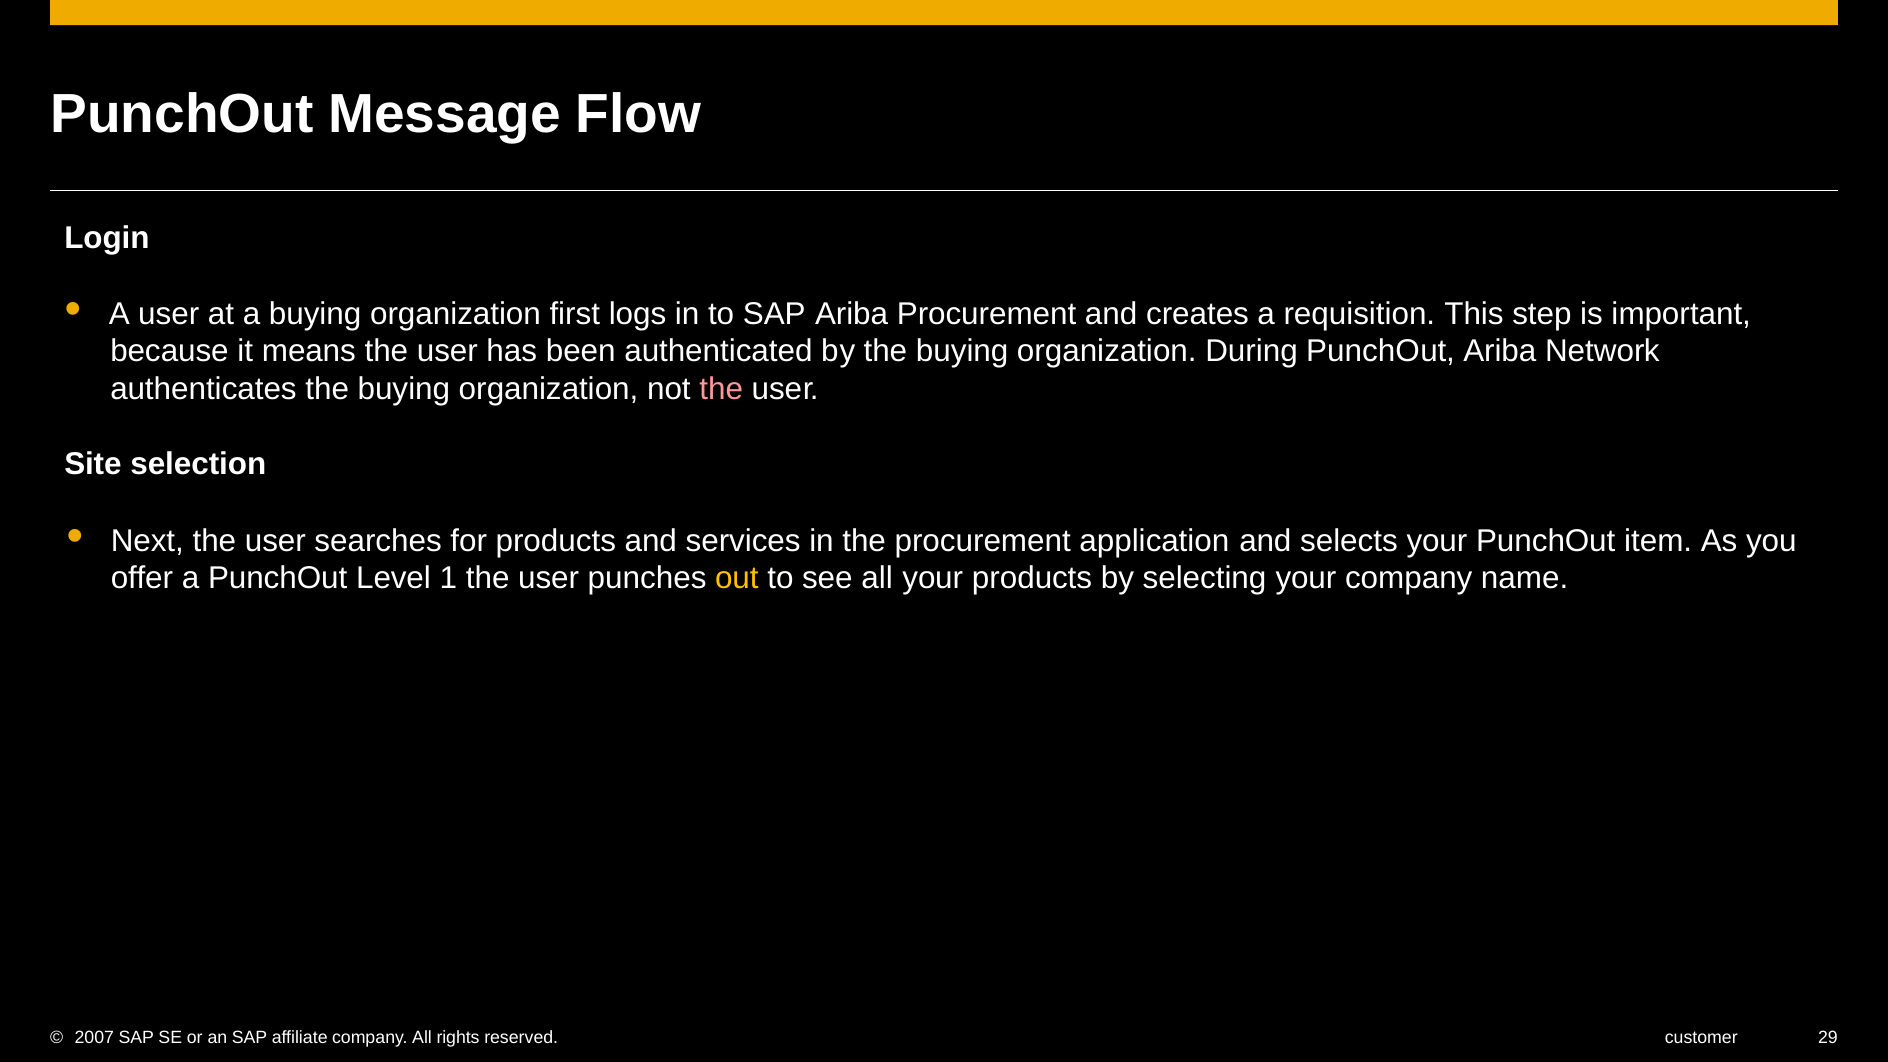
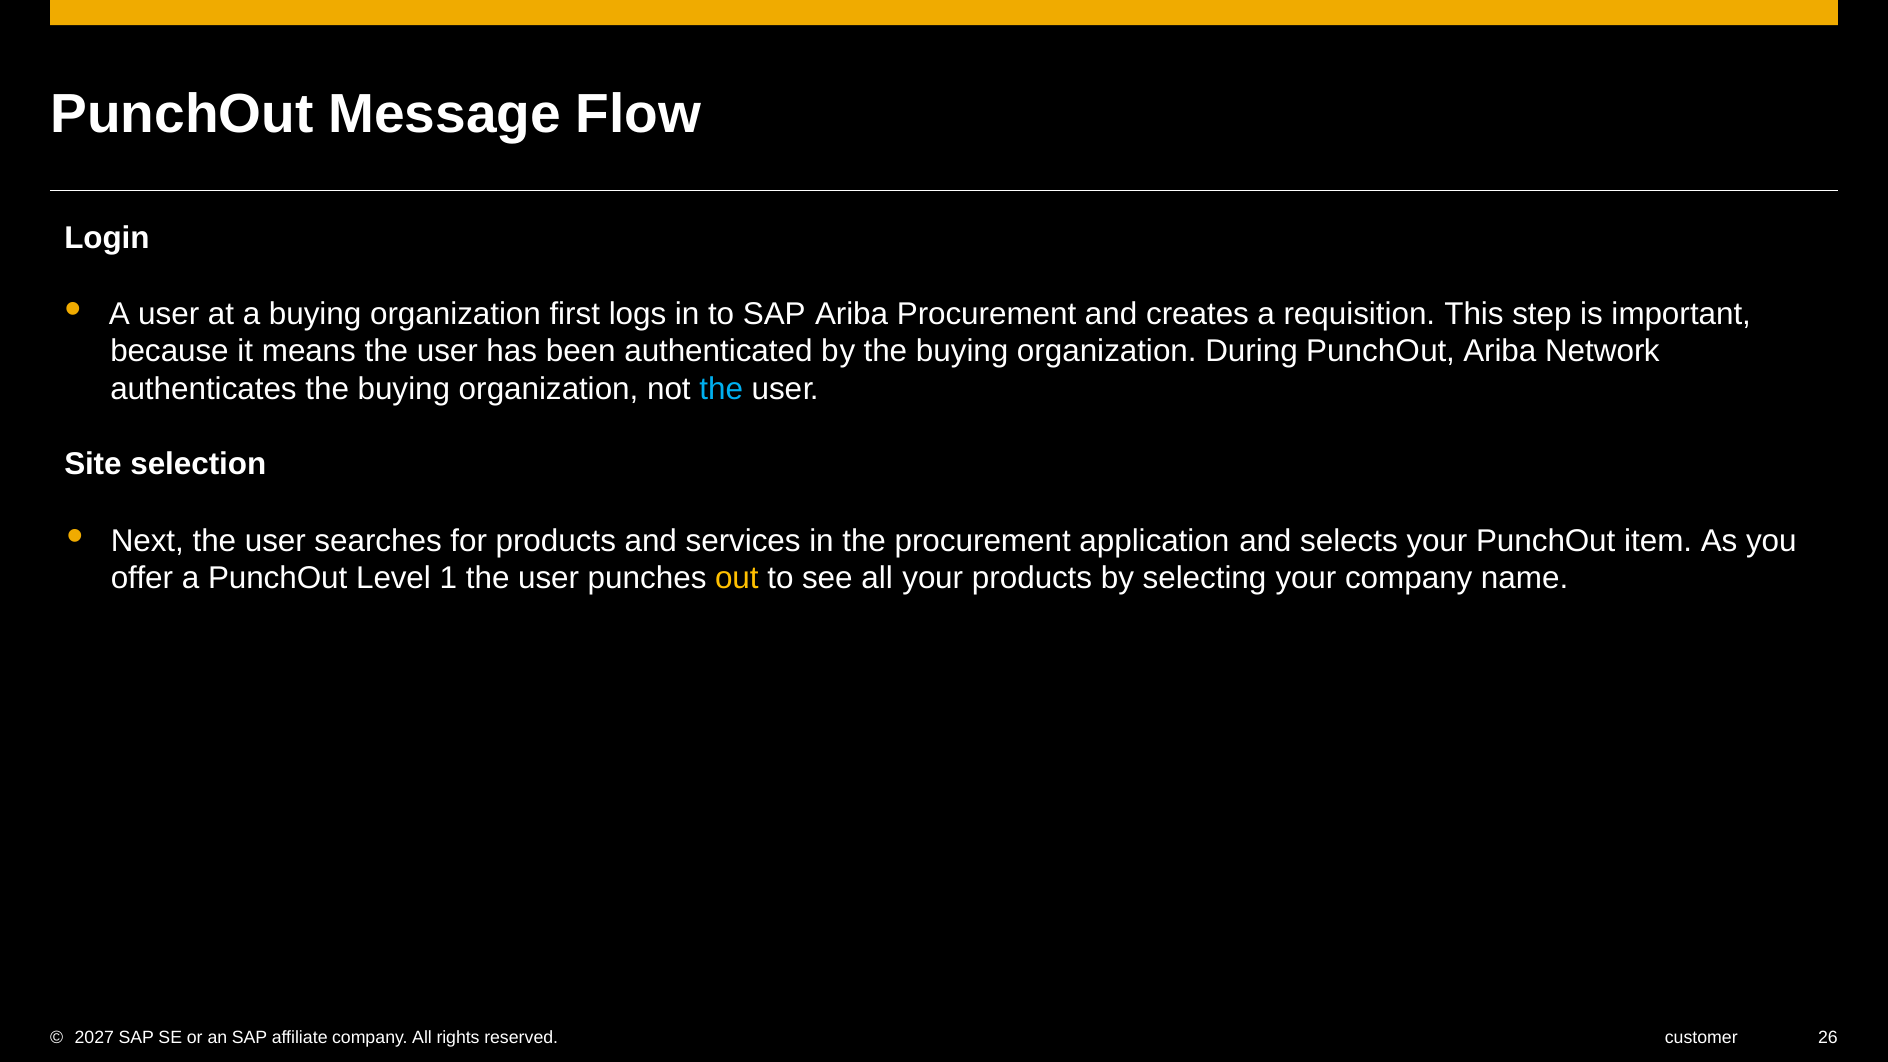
the colour: pink -> light blue (721, 389)
2007: 2007 -> 2027 (94, 1038)
29: 29 -> 26 (1828, 1038)
